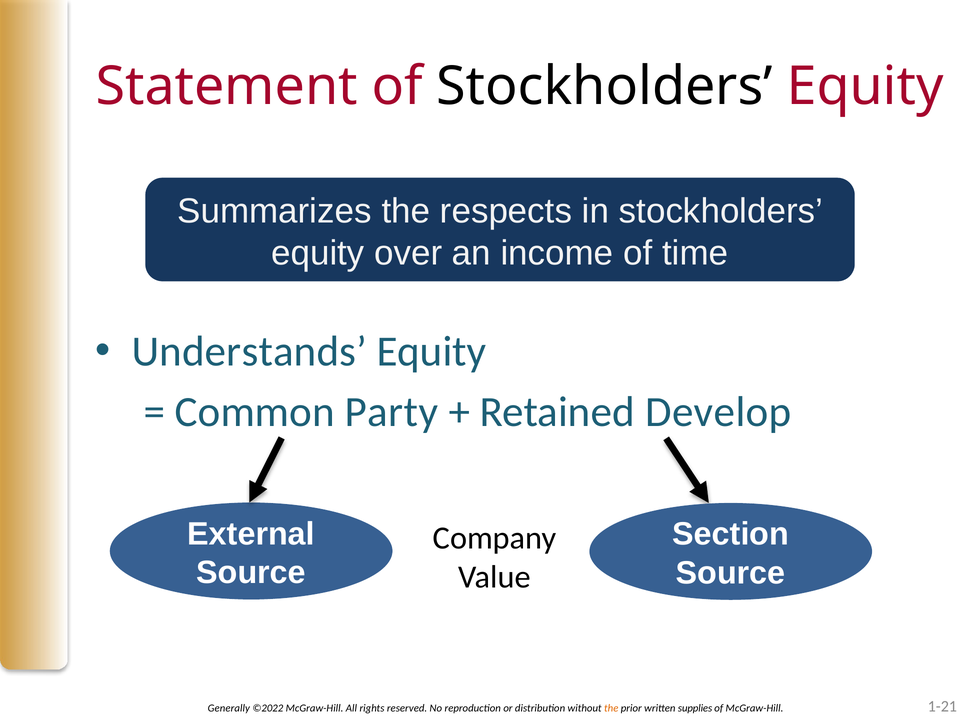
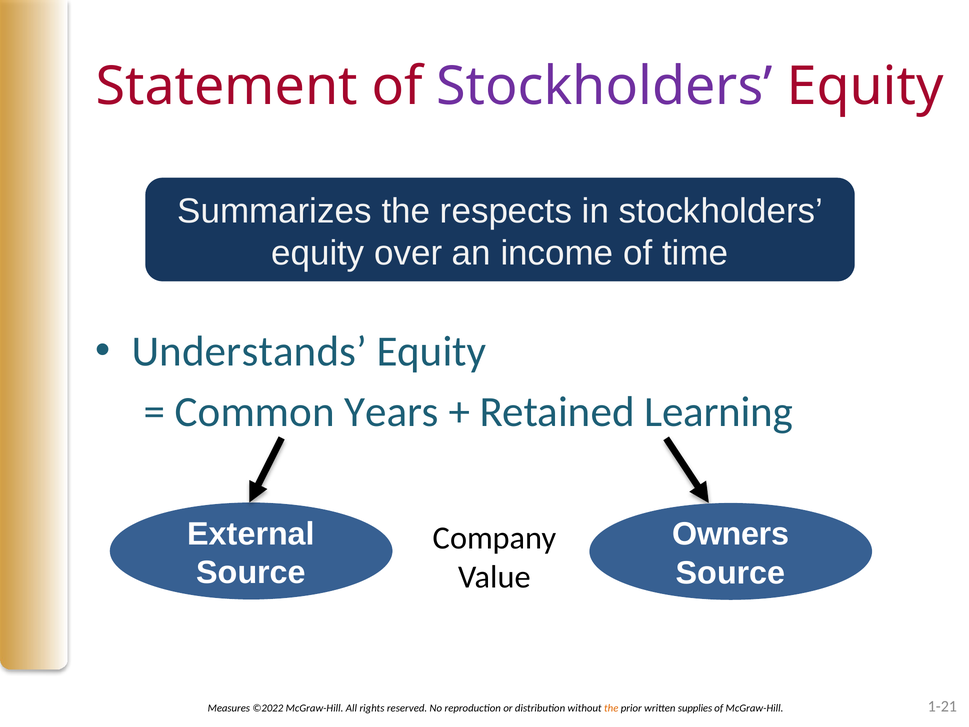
Stockholders colour: black -> purple (605, 86)
Party: Party -> Years (392, 412)
Develop: Develop -> Learning (719, 412)
Section: Section -> Owners (731, 534)
Generally: Generally -> Measures (229, 708)
